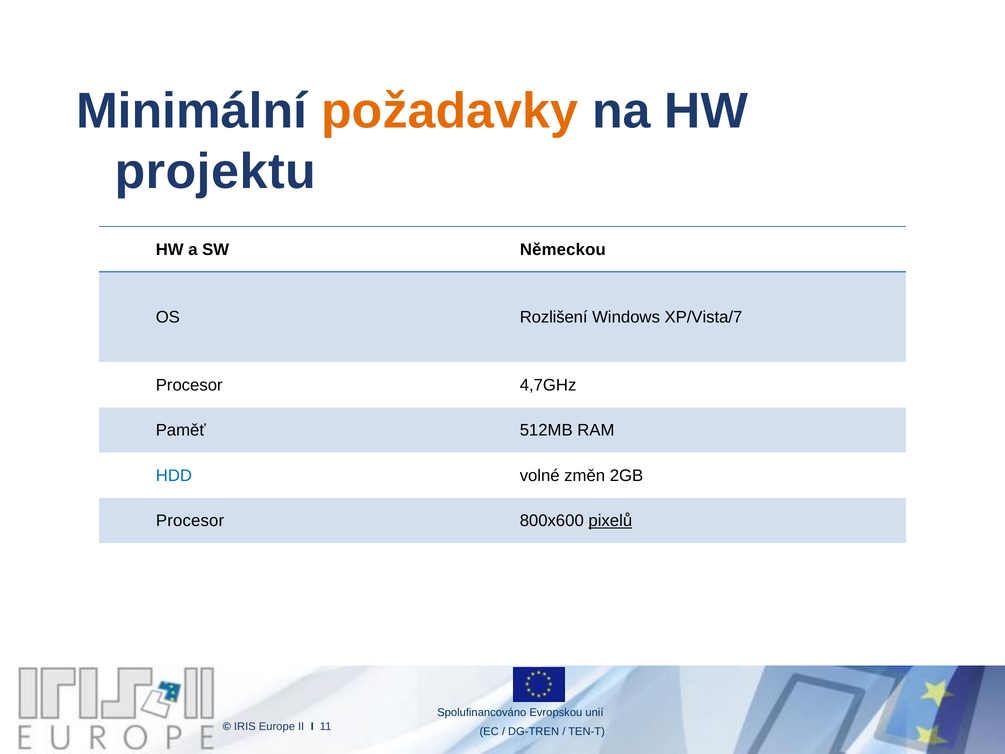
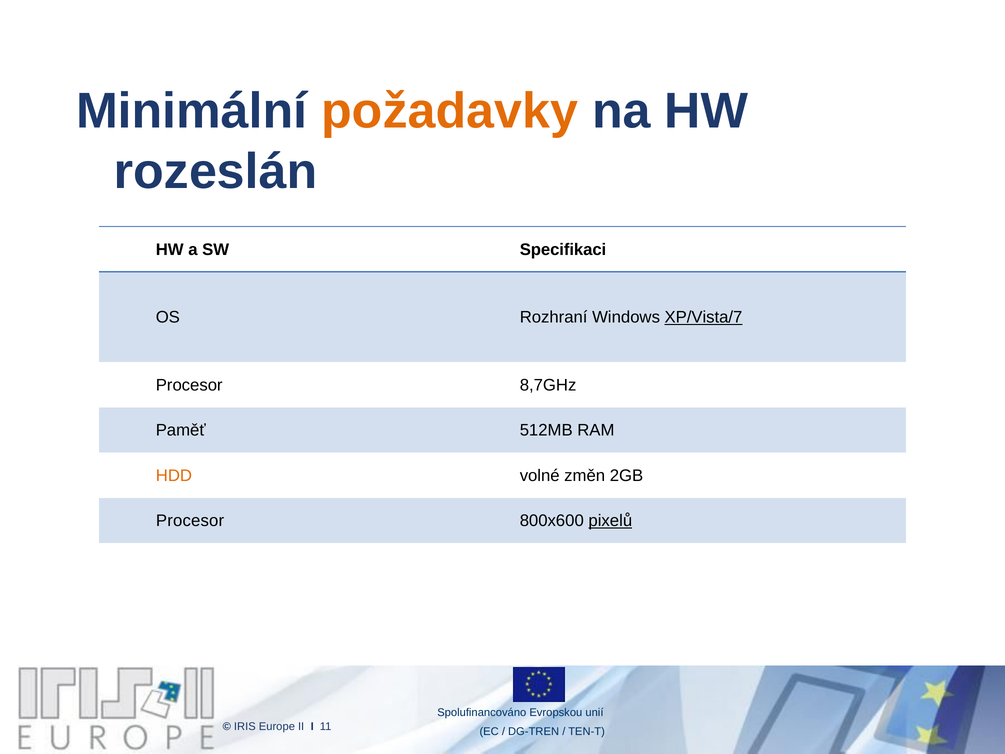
projektu: projektu -> rozeslán (216, 171)
Německou: Německou -> Specifikaci (563, 249)
Rozlišení: Rozlišení -> Rozhraní (554, 317)
XP/Vista/7 underline: none -> present (703, 317)
4,7GHz: 4,7GHz -> 8,7GHz (548, 385)
HDD colour: blue -> orange (174, 475)
